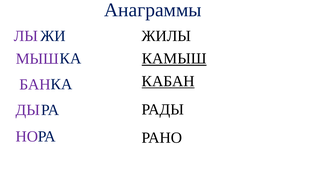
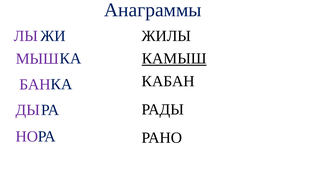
КАБАН underline: present -> none (168, 81)
